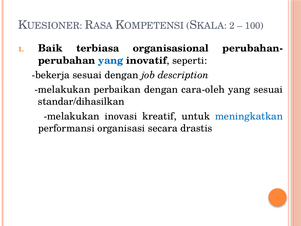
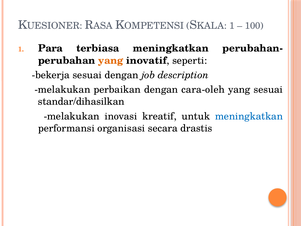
2: 2 -> 1 (232, 26)
Baik: Baik -> Para (50, 48)
terbiasa organisasional: organisasional -> meningkatkan (171, 48)
yang colour: blue -> orange (111, 60)
